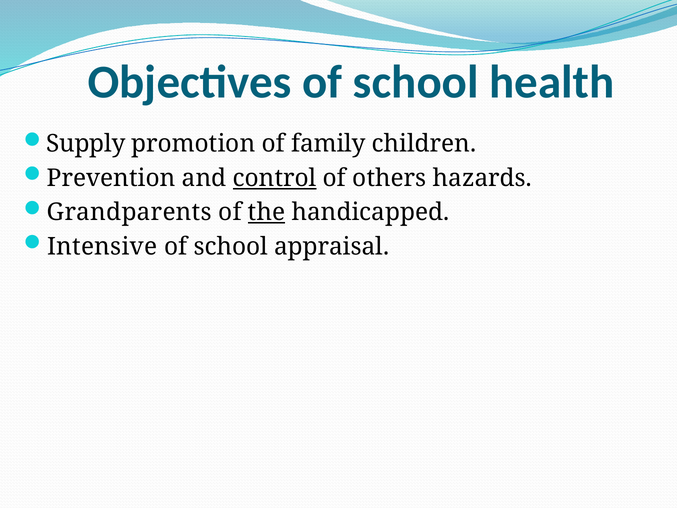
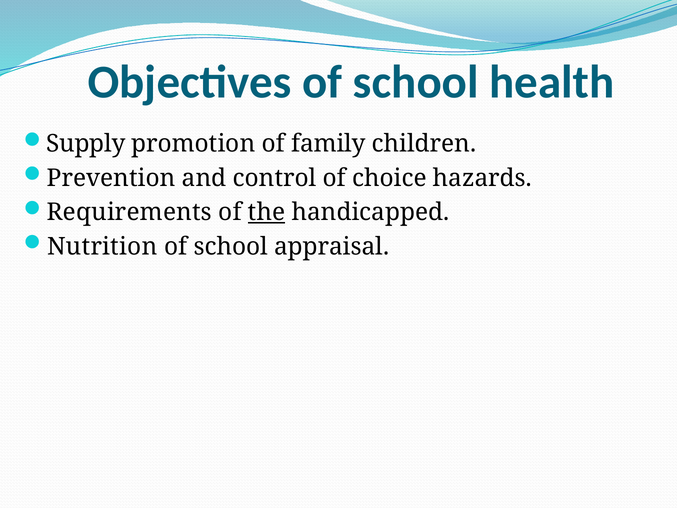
control underline: present -> none (275, 178)
others: others -> choice (389, 178)
Grandparents: Grandparents -> Requirements (129, 212)
Intensive: Intensive -> Nutrition (102, 246)
